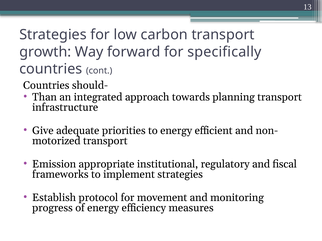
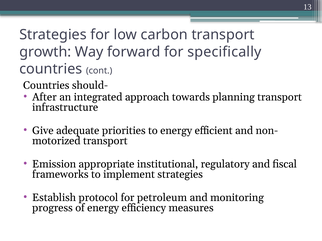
Than: Than -> After (44, 97)
movement: movement -> petroleum (162, 198)
